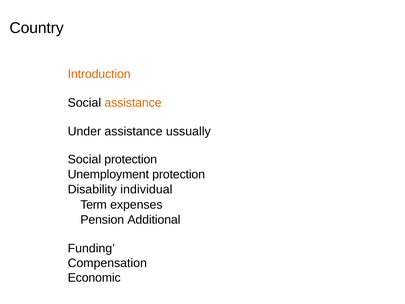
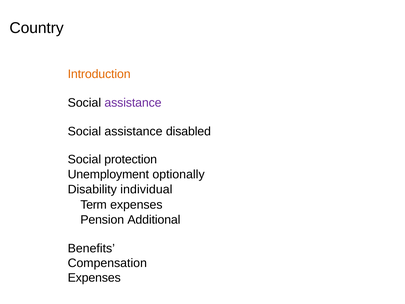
assistance colour: orange -> purple (133, 103)
Under: Under -> Social (84, 132)
ussually: ussually -> disabled (188, 132)
Unemployment protection: protection -> optionally (179, 175)
Funding: Funding -> Benefits (91, 248)
Economic: Economic -> Expenses (94, 278)
